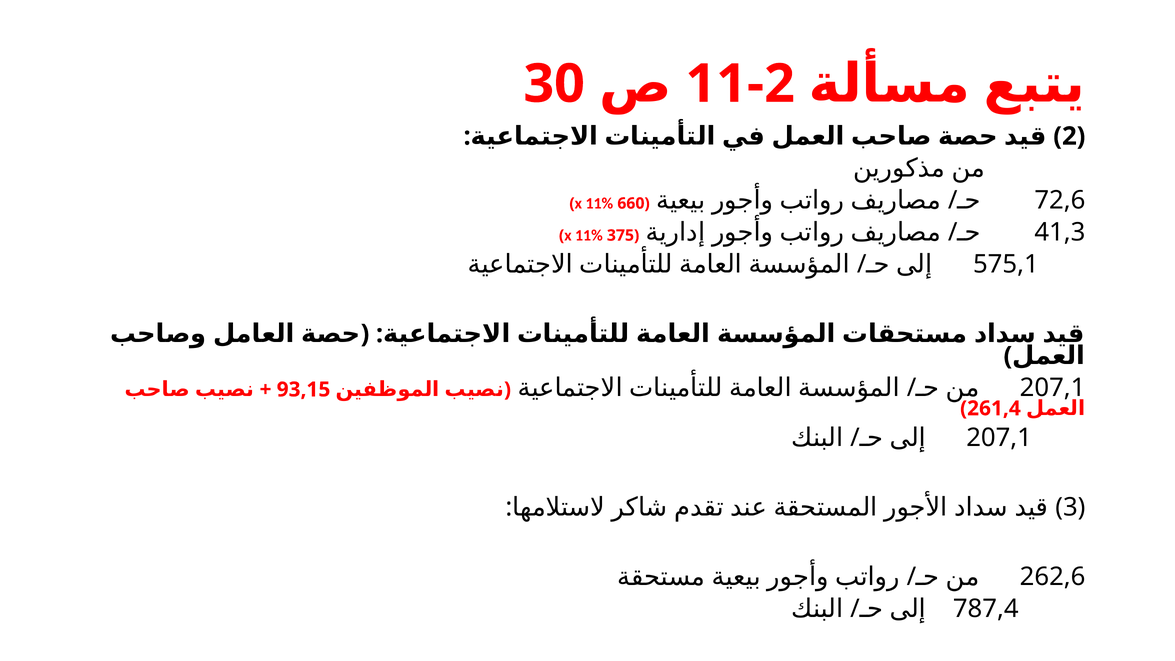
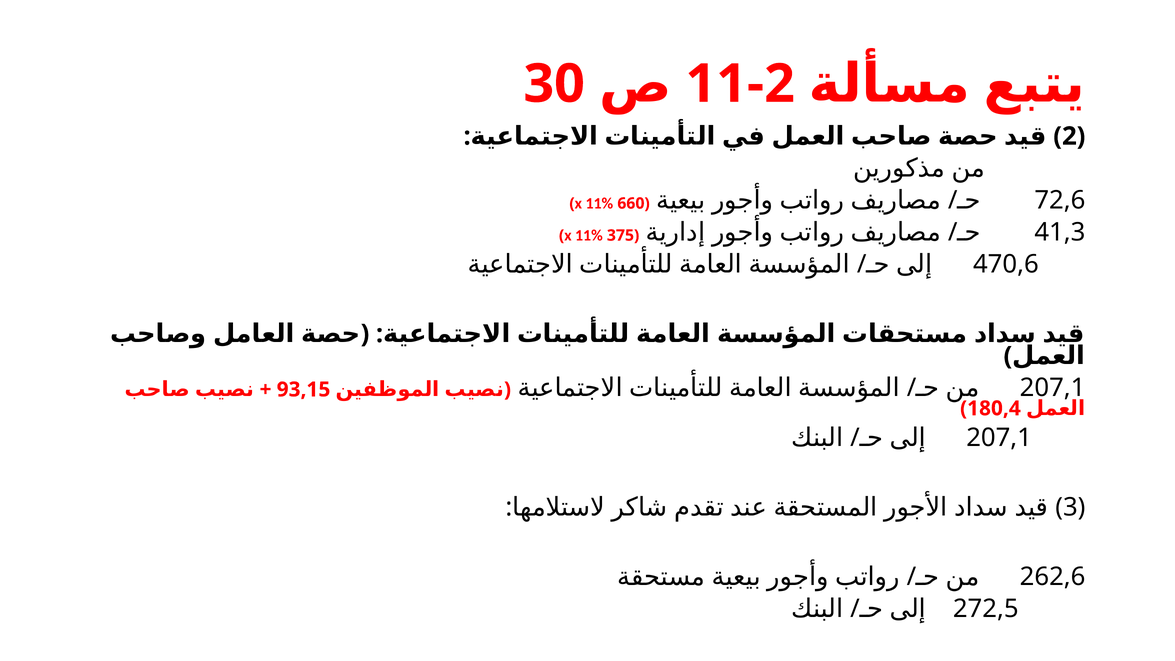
575,1: 575,1 -> 470,6 (1006, 264)
261,4: 261,4 -> 180,4 (994, 408)
787,4: 787,4 -> 272,5 (986, 609)
